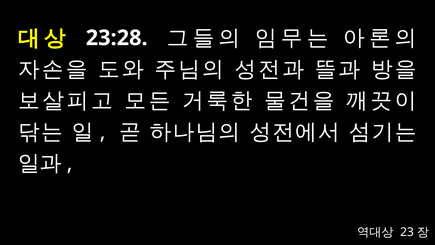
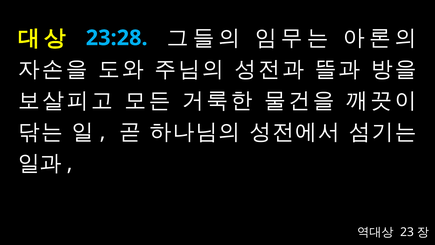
23:28 colour: white -> light blue (117, 38)
